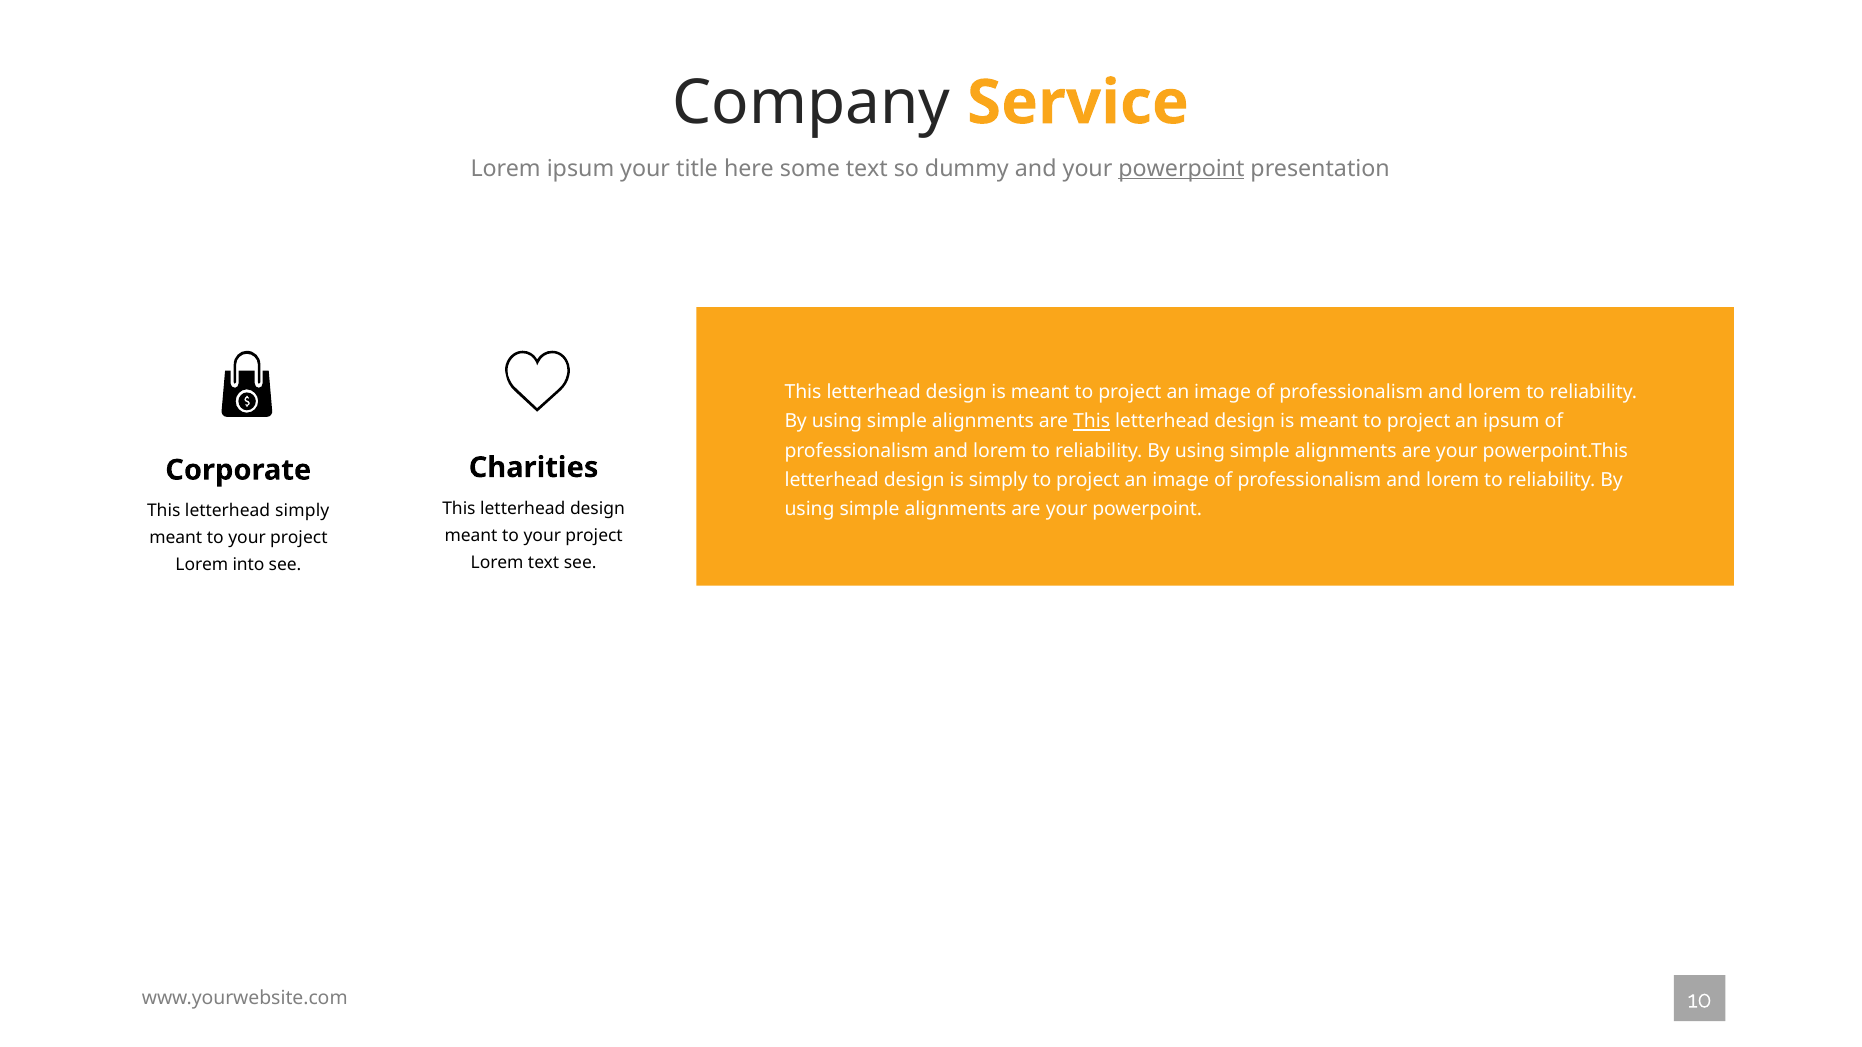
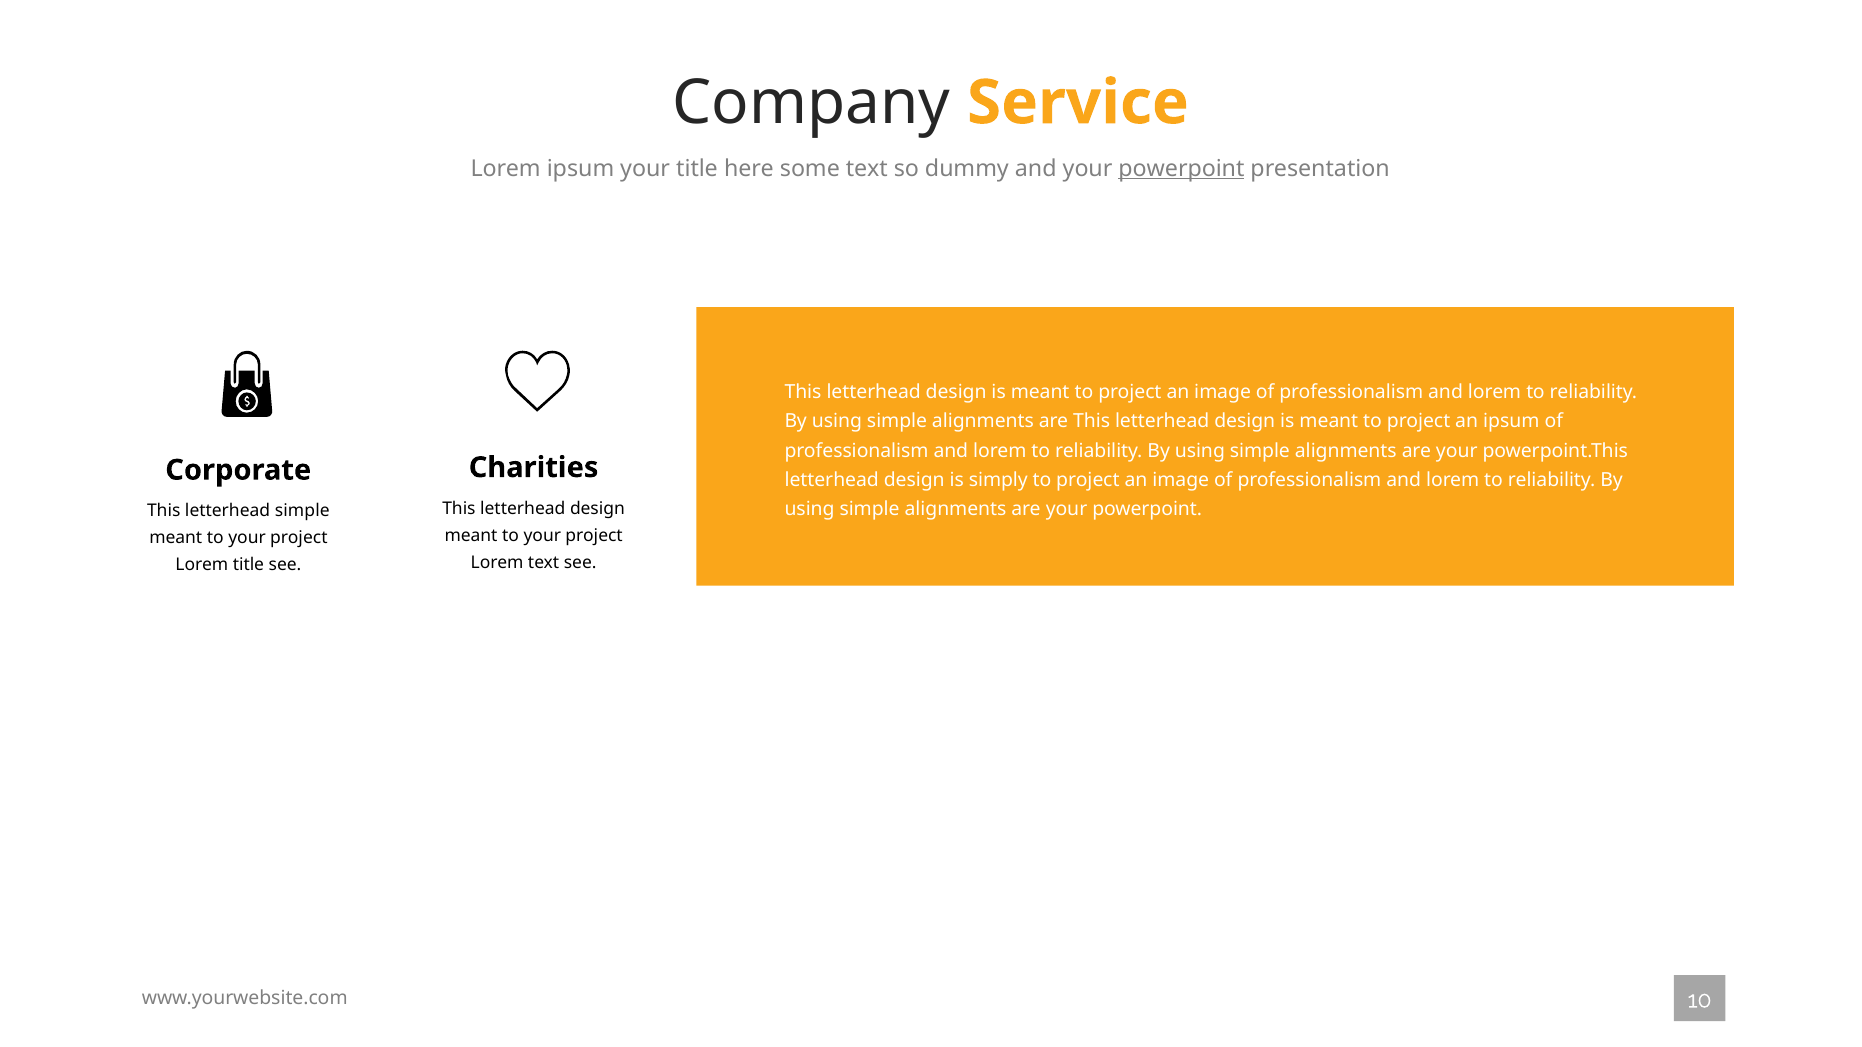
This underline: present -> none (1092, 422)
letterhead simply: simply -> simple (302, 511)
Lorem into: into -> title (248, 565)
